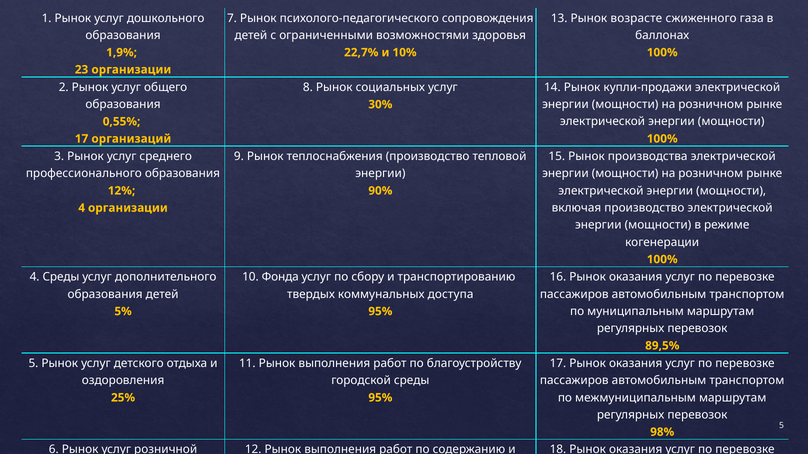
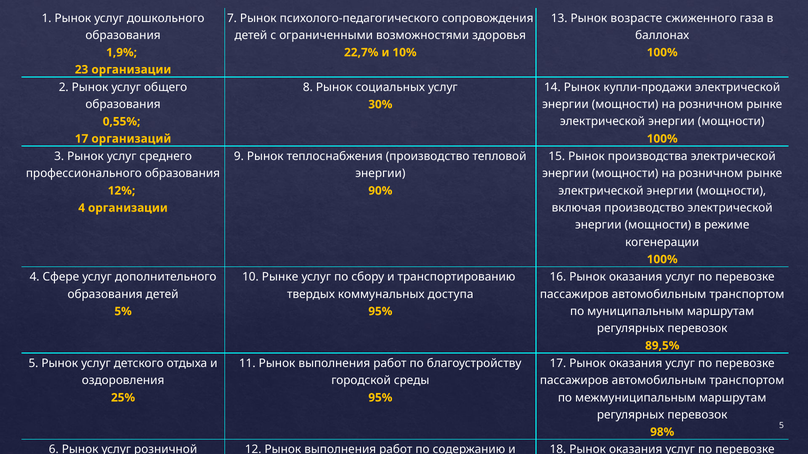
4 Среды: Среды -> Сфере (61, 277)
10 Фонда: Фонда -> Рынке (280, 277)
